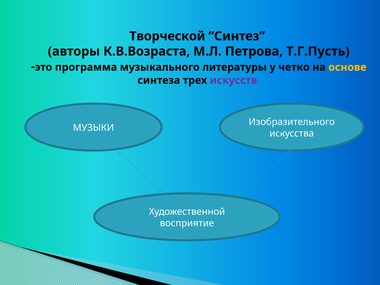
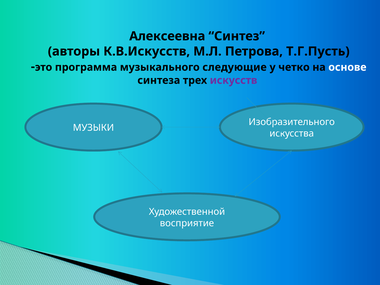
Творческой: Творческой -> Алексеевна (167, 36)
К.В.Возраста: К.В.Возраста -> К.В.Искусств (147, 51)
литературы: литературы -> следующие (235, 67)
основе colour: yellow -> white (347, 67)
